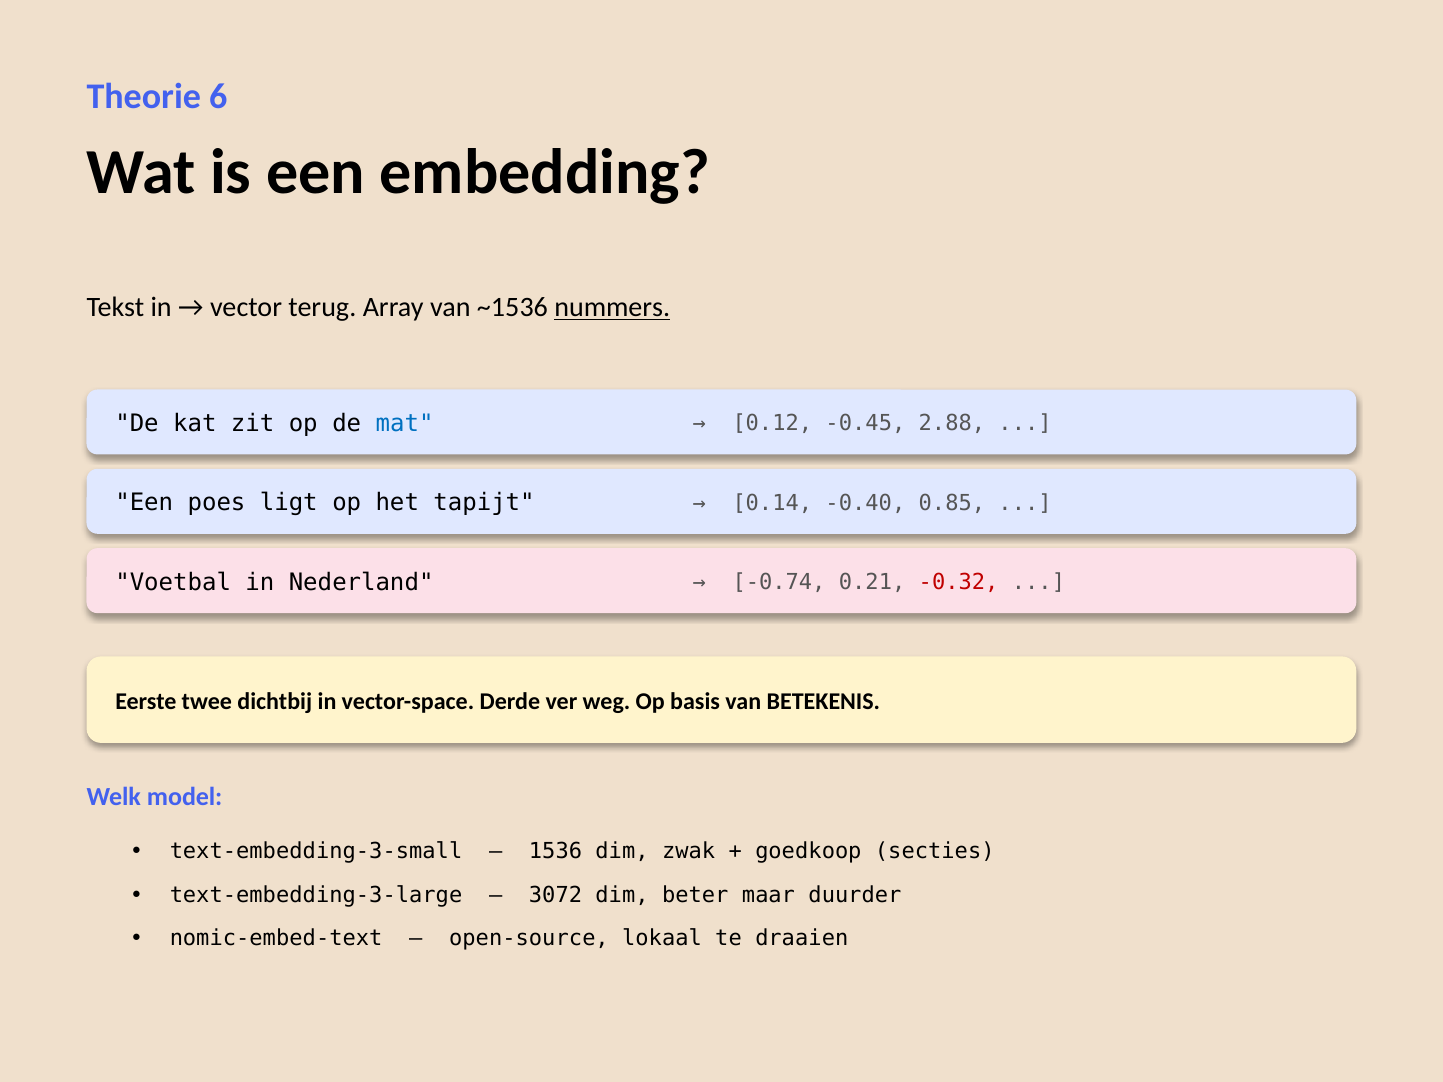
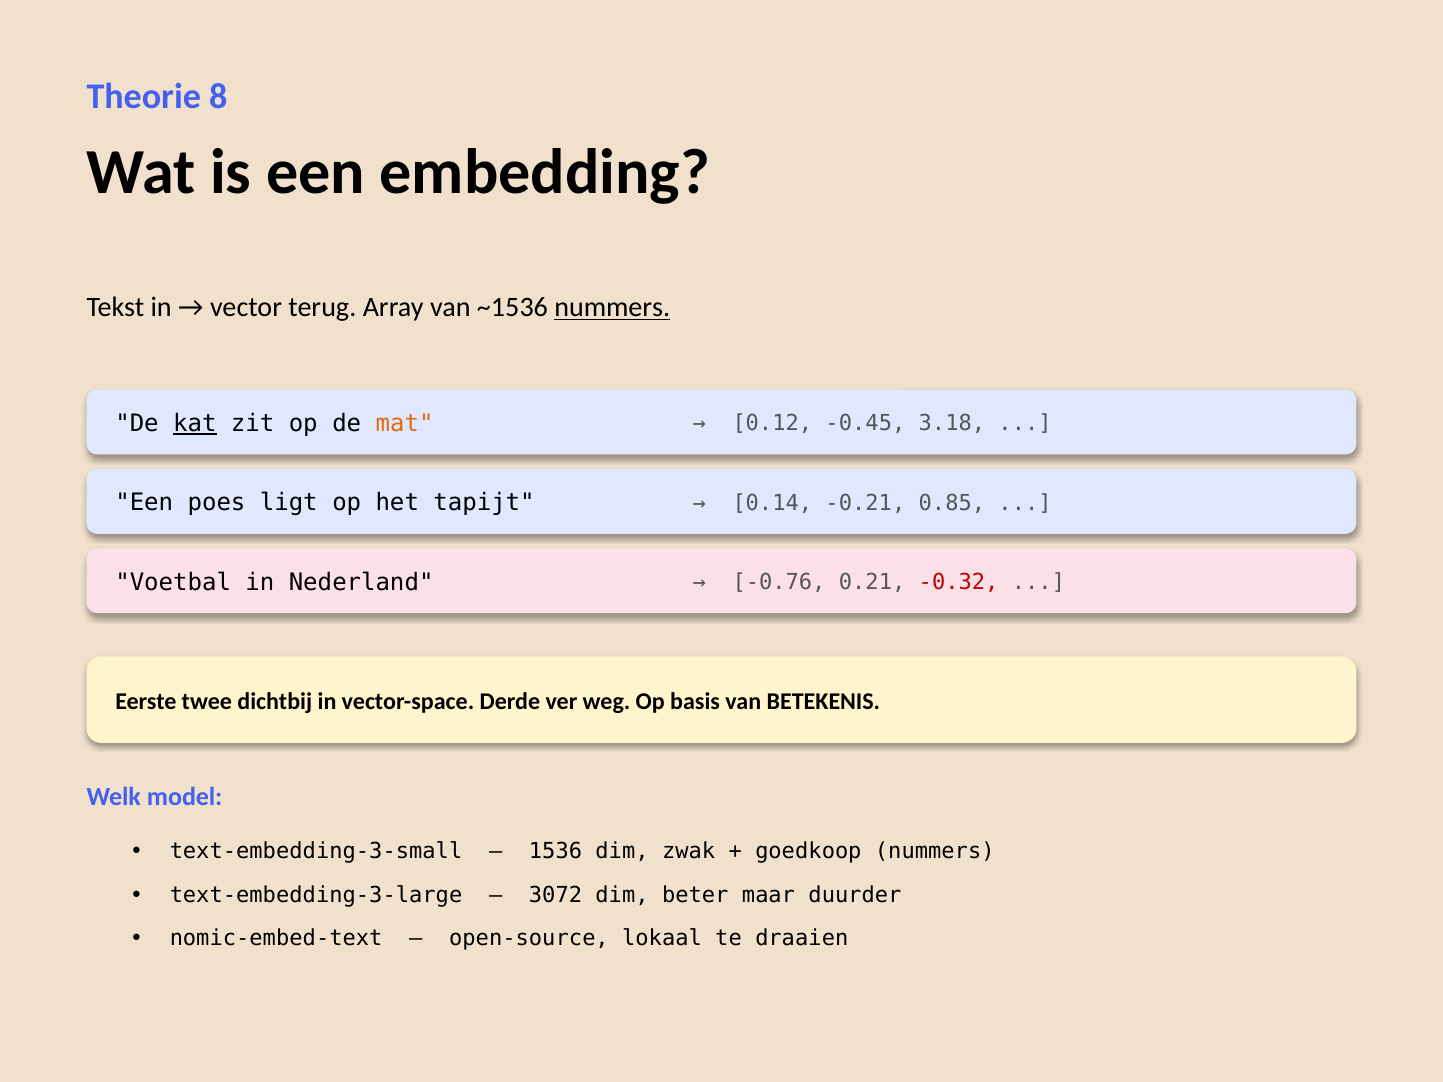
6: 6 -> 8 (218, 96)
kat underline: none -> present (195, 424)
mat colour: blue -> orange (405, 424)
2.88: 2.88 -> 3.18 (952, 424)
-0.40: -0.40 -> -0.21 (865, 503)
-0.74: -0.74 -> -0.76 (779, 582)
goedkoop secties: secties -> nummers (935, 852)
